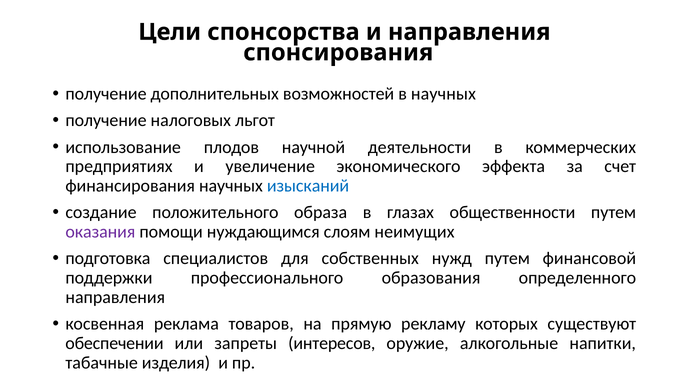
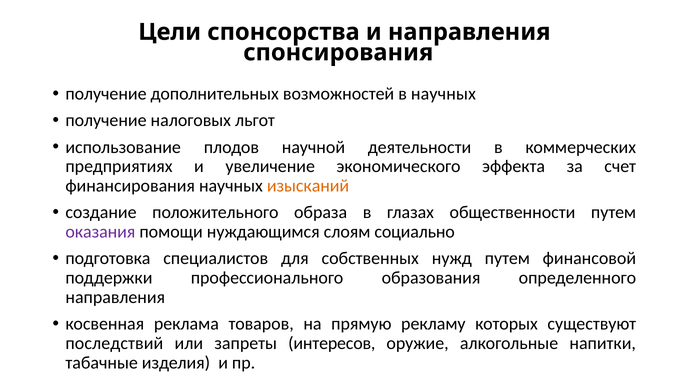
изысканий colour: blue -> orange (308, 186)
неимущих: неимущих -> социально (415, 232)
обеспечении: обеспечении -> последствий (114, 343)
